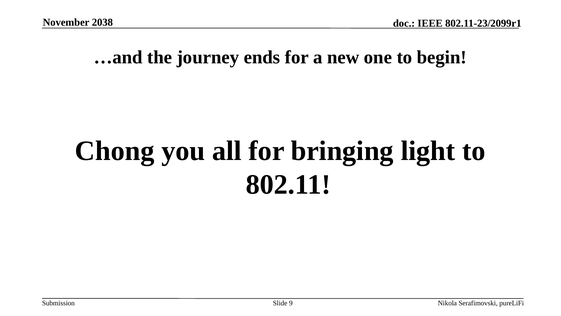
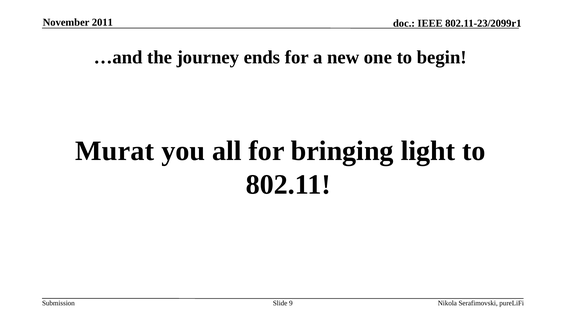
2038: 2038 -> 2011 (102, 22)
Chong: Chong -> Murat (115, 151)
